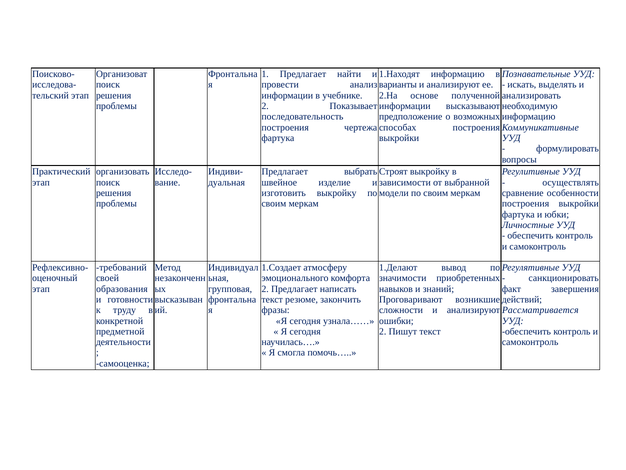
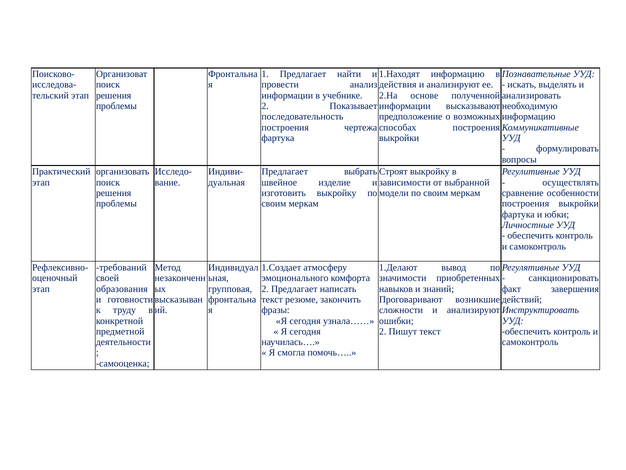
варианты: варианты -> действия (398, 85)
Рассматривается: Рассматривается -> Инструктировать (540, 310)
